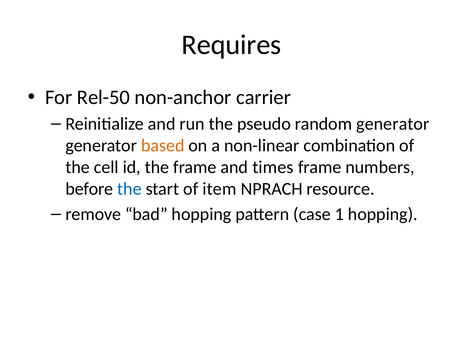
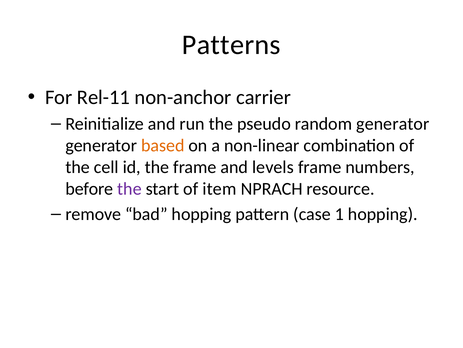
Requires: Requires -> Patterns (231, 45)
Rel-50: Rel-50 -> Rel-11 (103, 97)
times: times -> levels (273, 167)
the colour: blue -> purple (129, 189)
